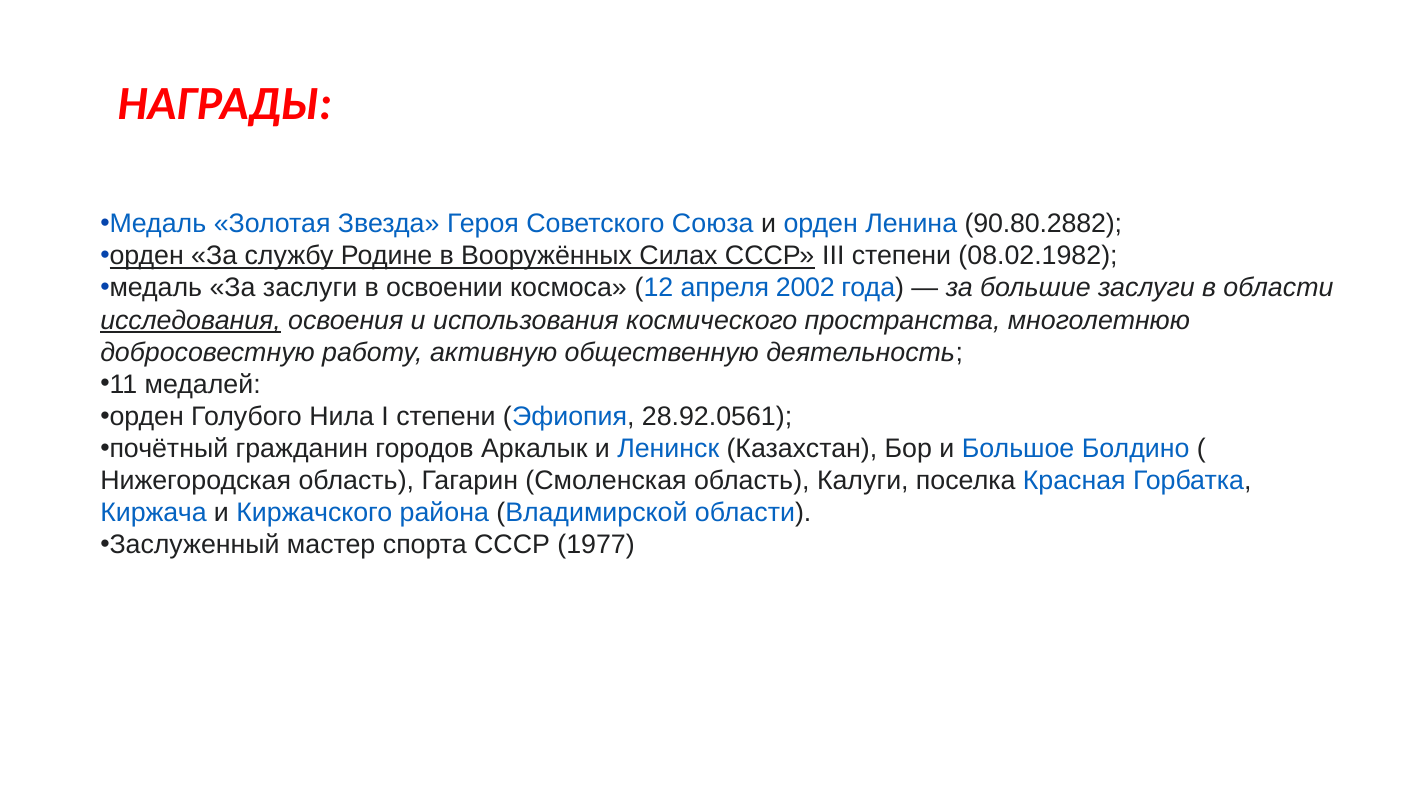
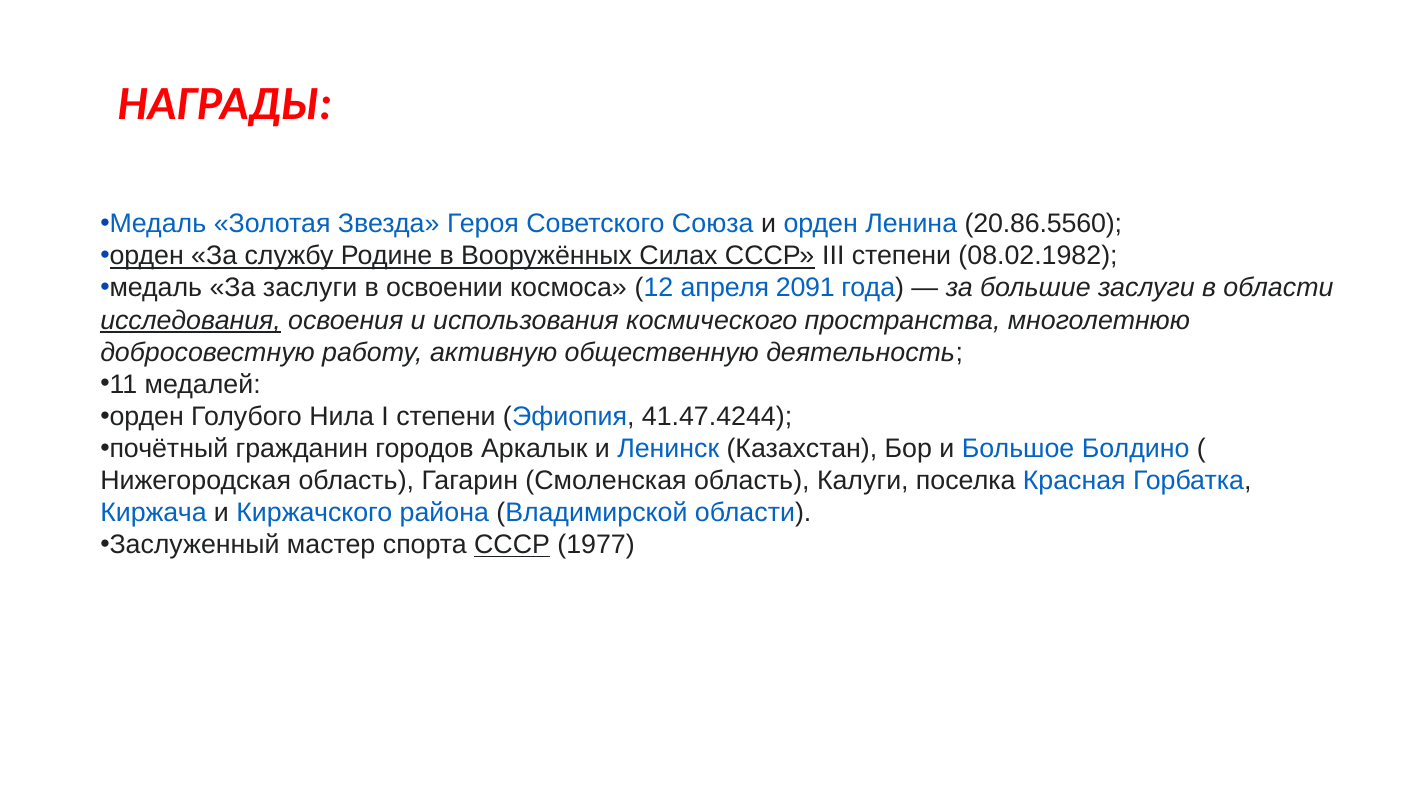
90.80.2882: 90.80.2882 -> 20.86.5560 (1043, 224)
2002: 2002 -> 2091 (805, 288)
28.92.0561: 28.92.0561 -> 41.47.4244 (717, 417)
СССР underline: none -> present (512, 545)
